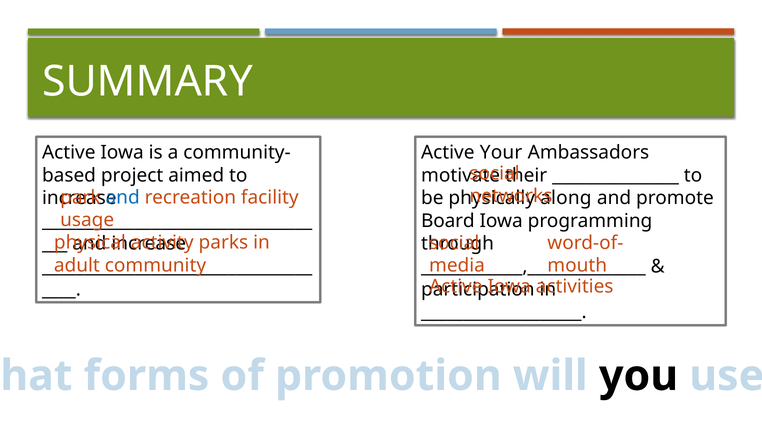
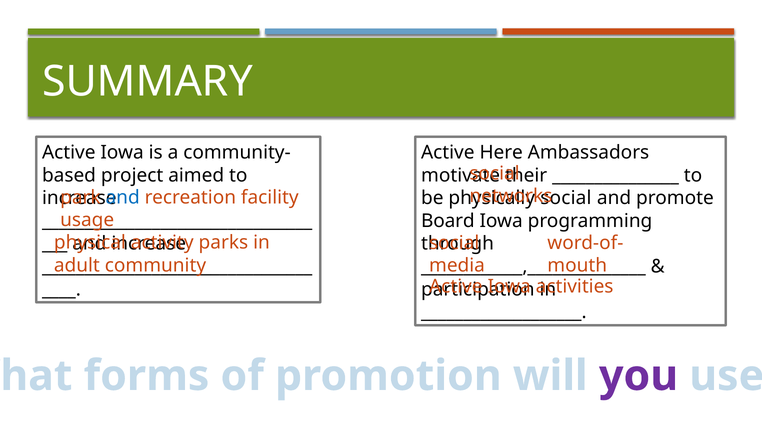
Your: Your -> Here (501, 153)
along: along -> social (566, 198)
you colour: black -> purple (639, 376)
